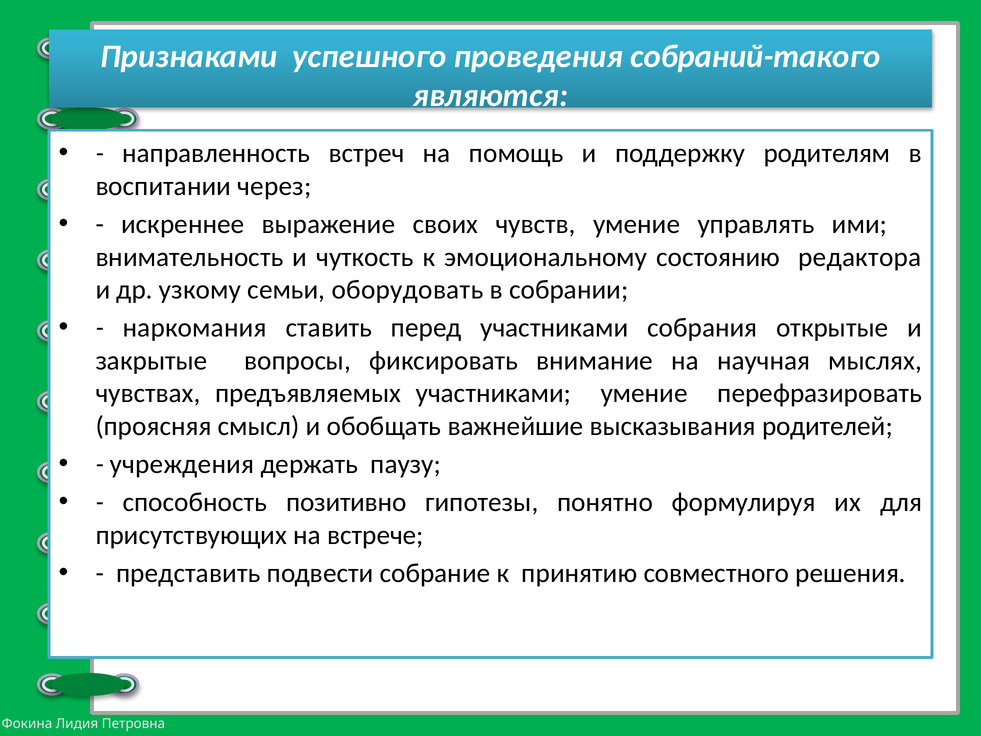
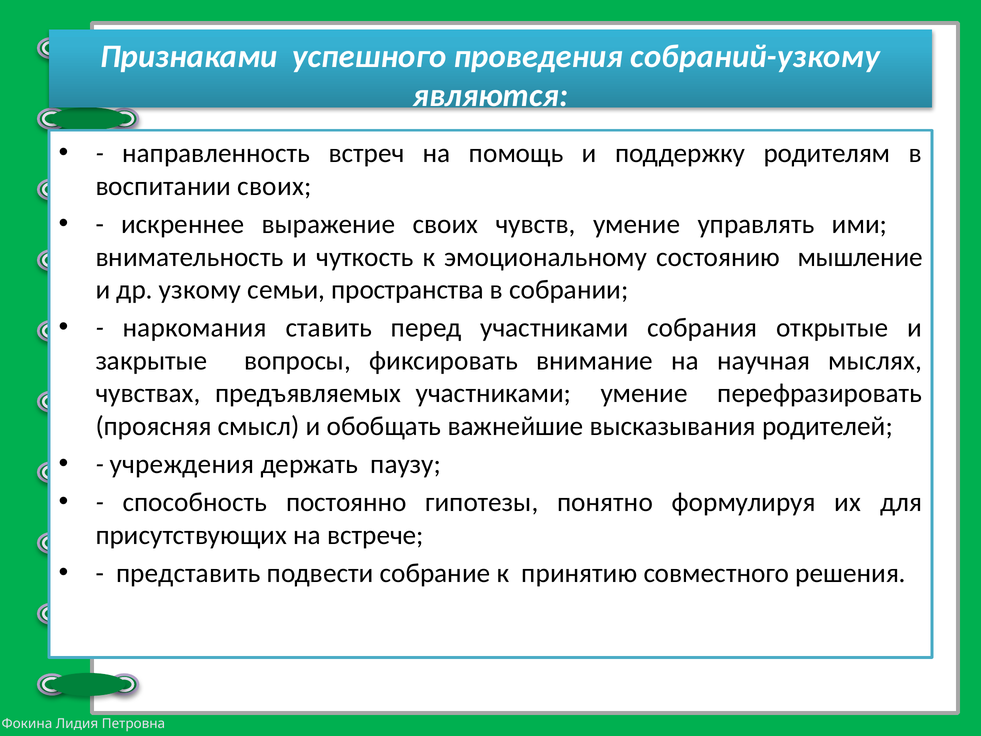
собраний-такого: собраний-такого -> собраний-узкому (755, 56)
воспитании через: через -> своих (274, 186)
редактора: редактора -> мышление (860, 257)
оборудовать: оборудовать -> пространства (408, 290)
позитивно: позитивно -> постоянно (346, 502)
